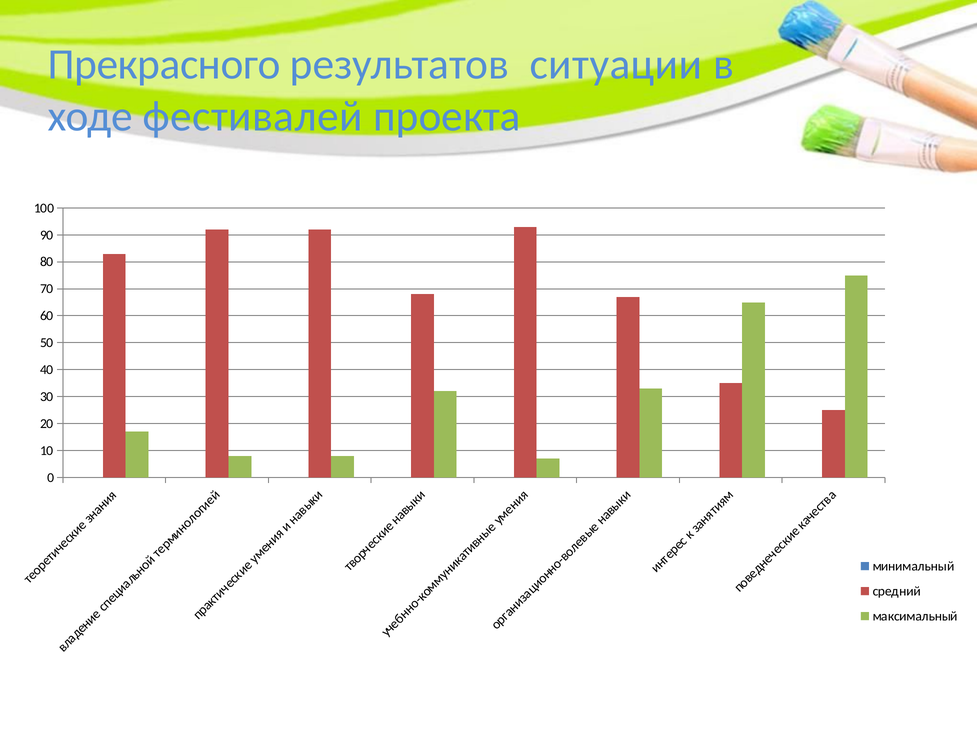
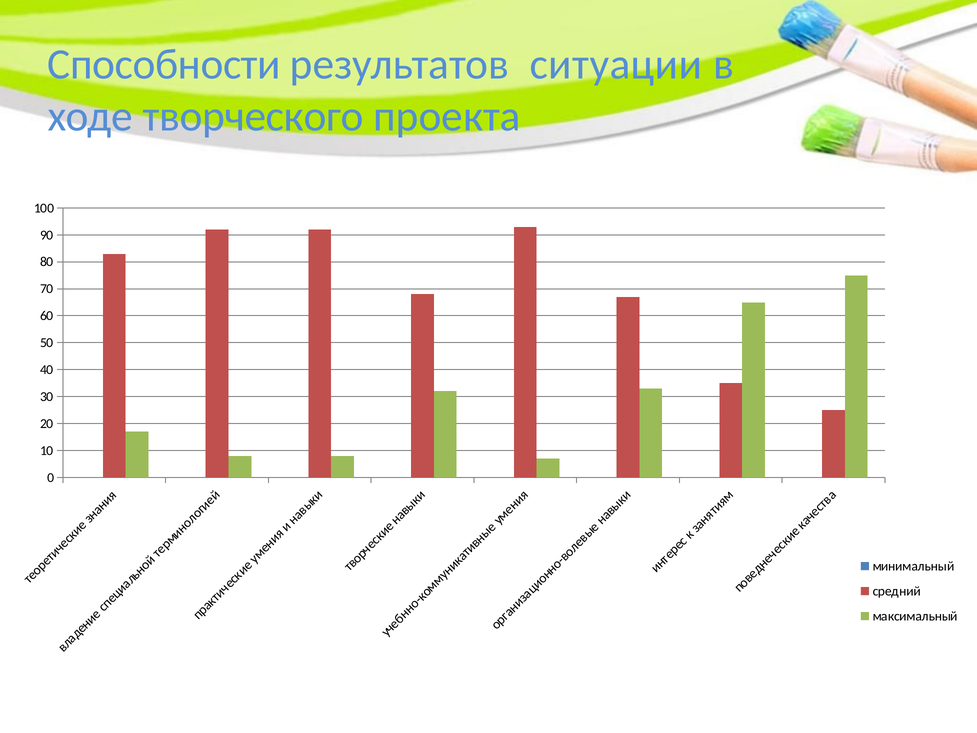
Прекрасного: Прекрасного -> Способности (164, 64)
фестивалей: фестивалей -> творческого (253, 117)
